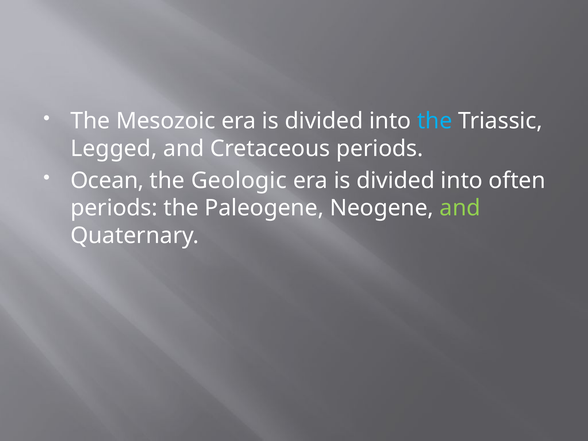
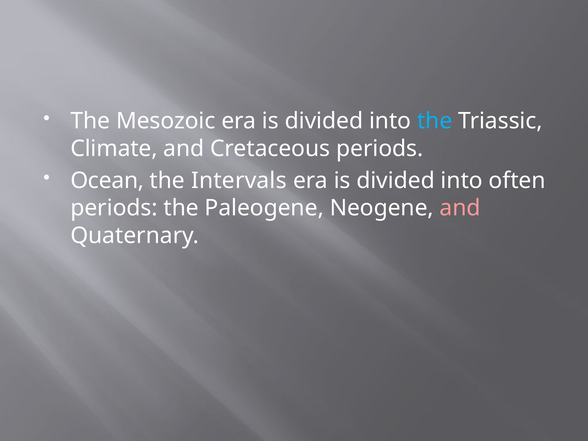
Legged: Legged -> Climate (114, 149)
Geologic: Geologic -> Intervals (239, 181)
and colour: light green -> pink (460, 208)
